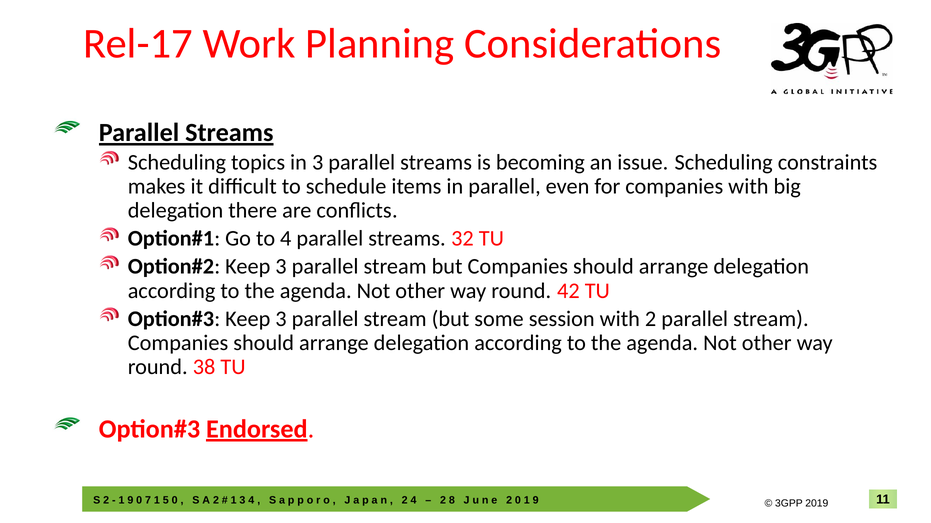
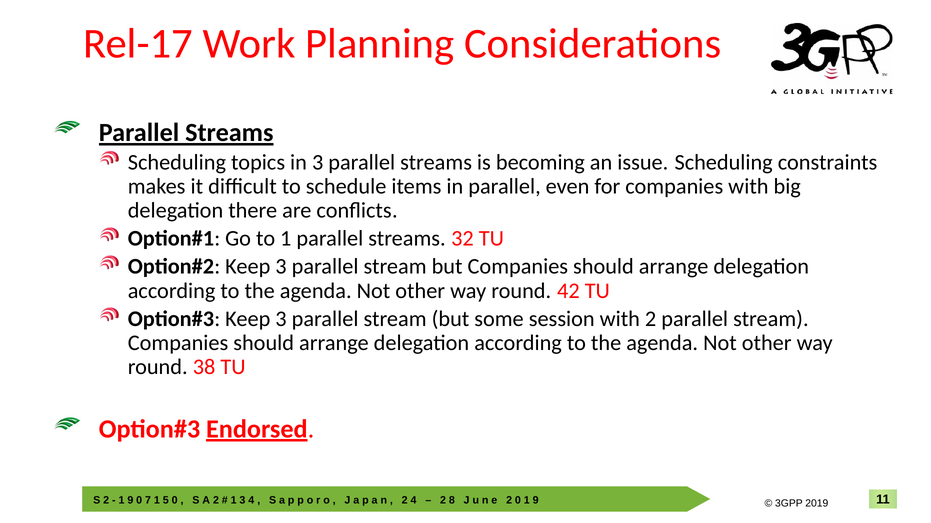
to 4: 4 -> 1 (286, 239)
